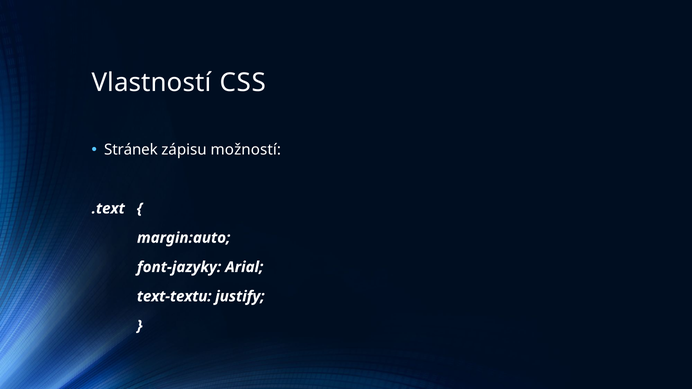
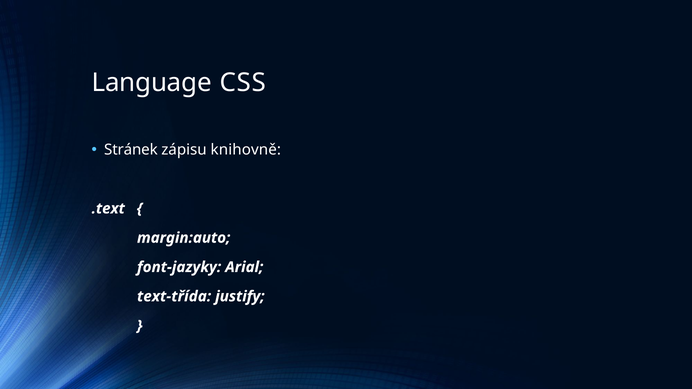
Vlastností: Vlastností -> Language (152, 83)
možností: možností -> knihovně (246, 150)
text-textu: text-textu -> text-třída (174, 297)
